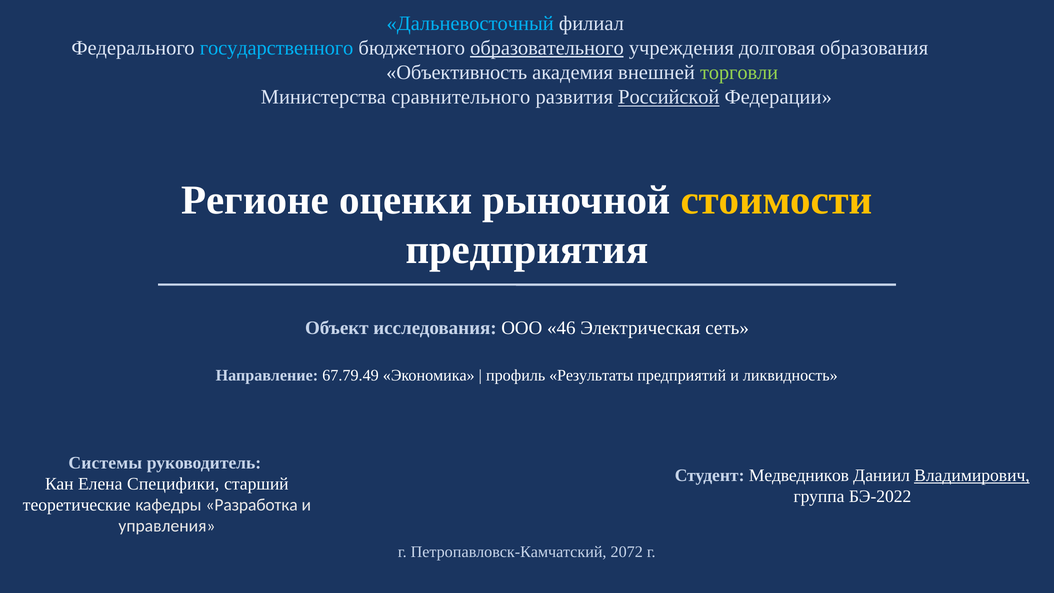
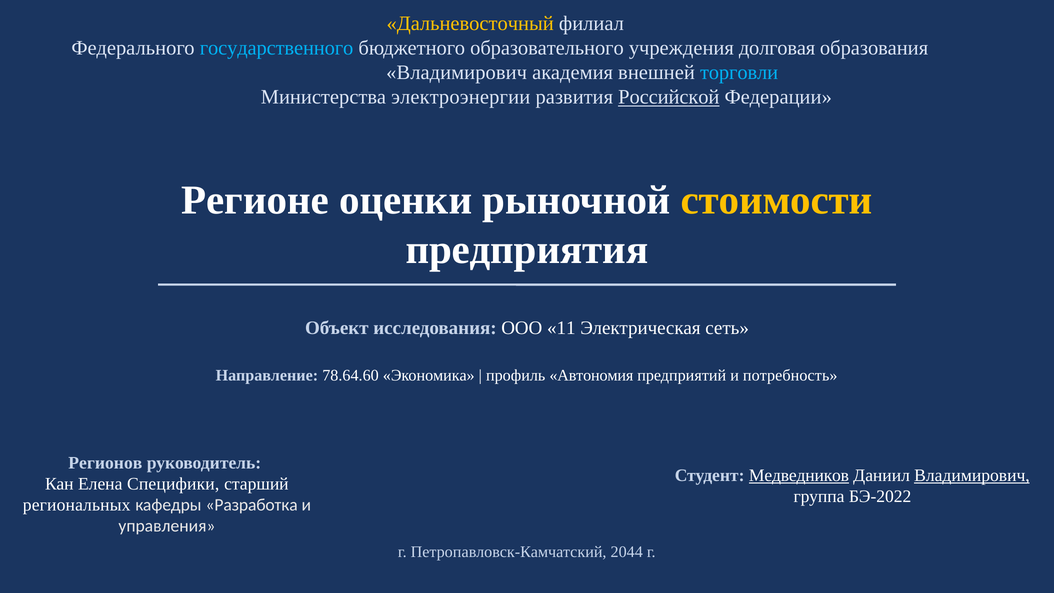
Дальневосточный colour: light blue -> yellow (470, 23)
образовательного underline: present -> none (547, 48)
Объективность: Объективность -> Владимирович (457, 73)
торговли colour: light green -> light blue (739, 73)
сравнительного: сравнительного -> электроэнергии (461, 97)
46: 46 -> 11 (561, 328)
67.79.49: 67.79.49 -> 78.64.60 (351, 375)
Результаты: Результаты -> Автономия (591, 375)
ликвидность: ликвидность -> потребность (790, 375)
Системы: Системы -> Регионов (105, 463)
Медведников underline: none -> present (799, 475)
теоретические: теоретические -> региональных (77, 505)
2072: 2072 -> 2044 (627, 552)
